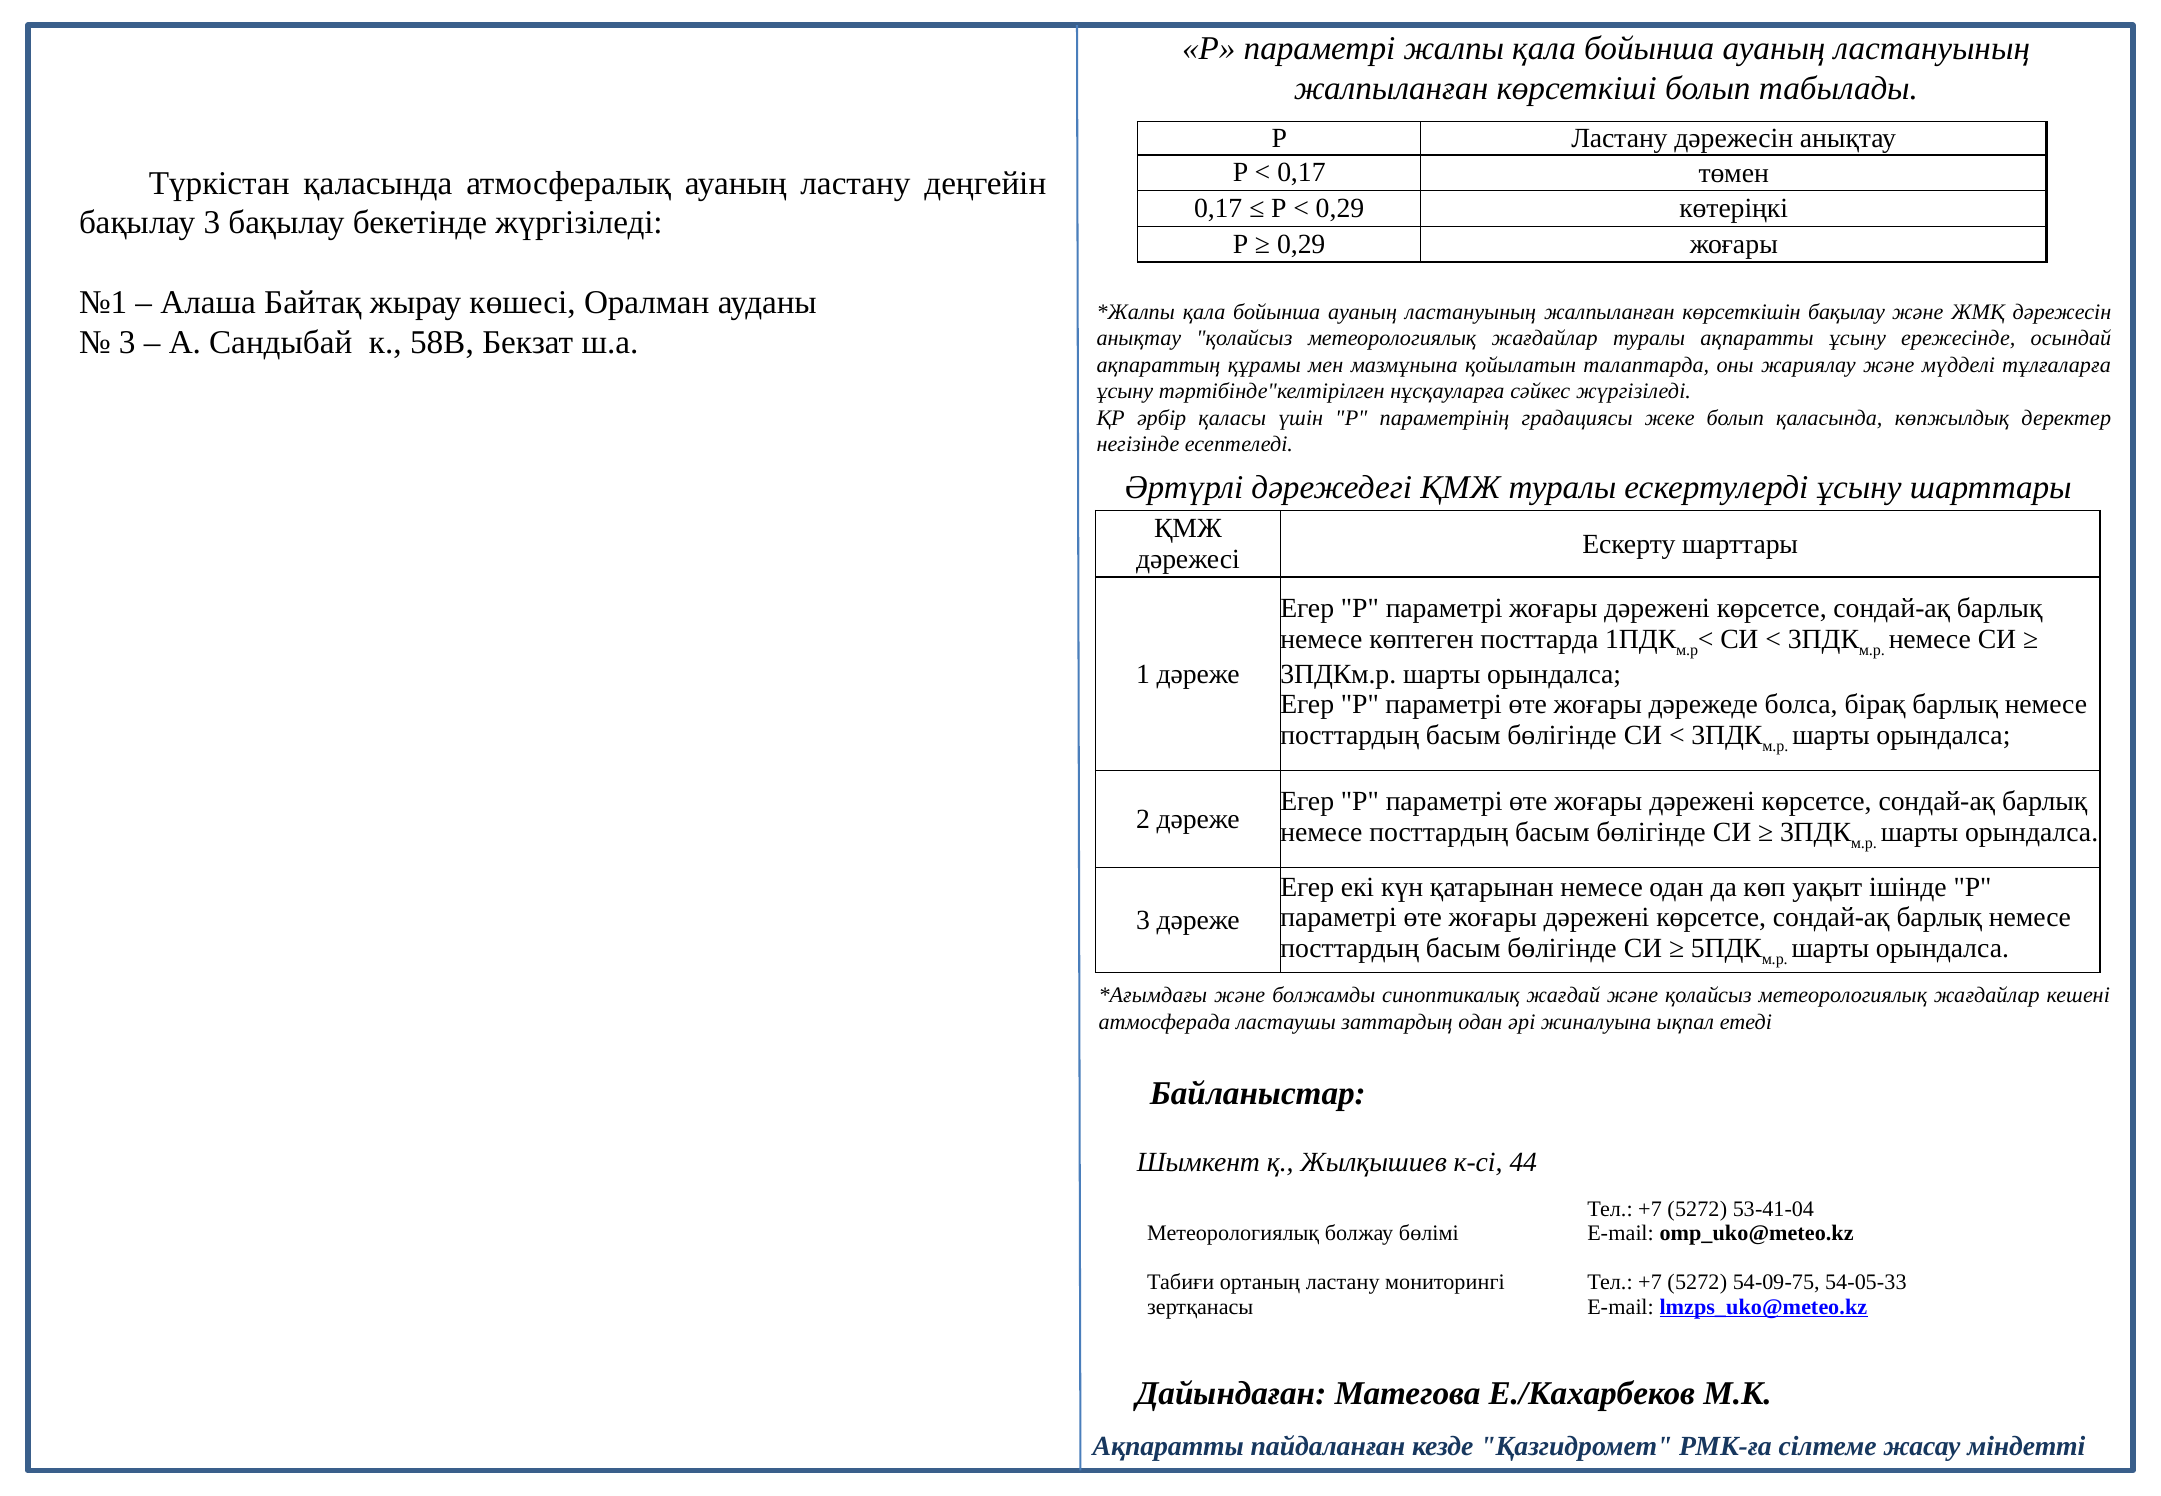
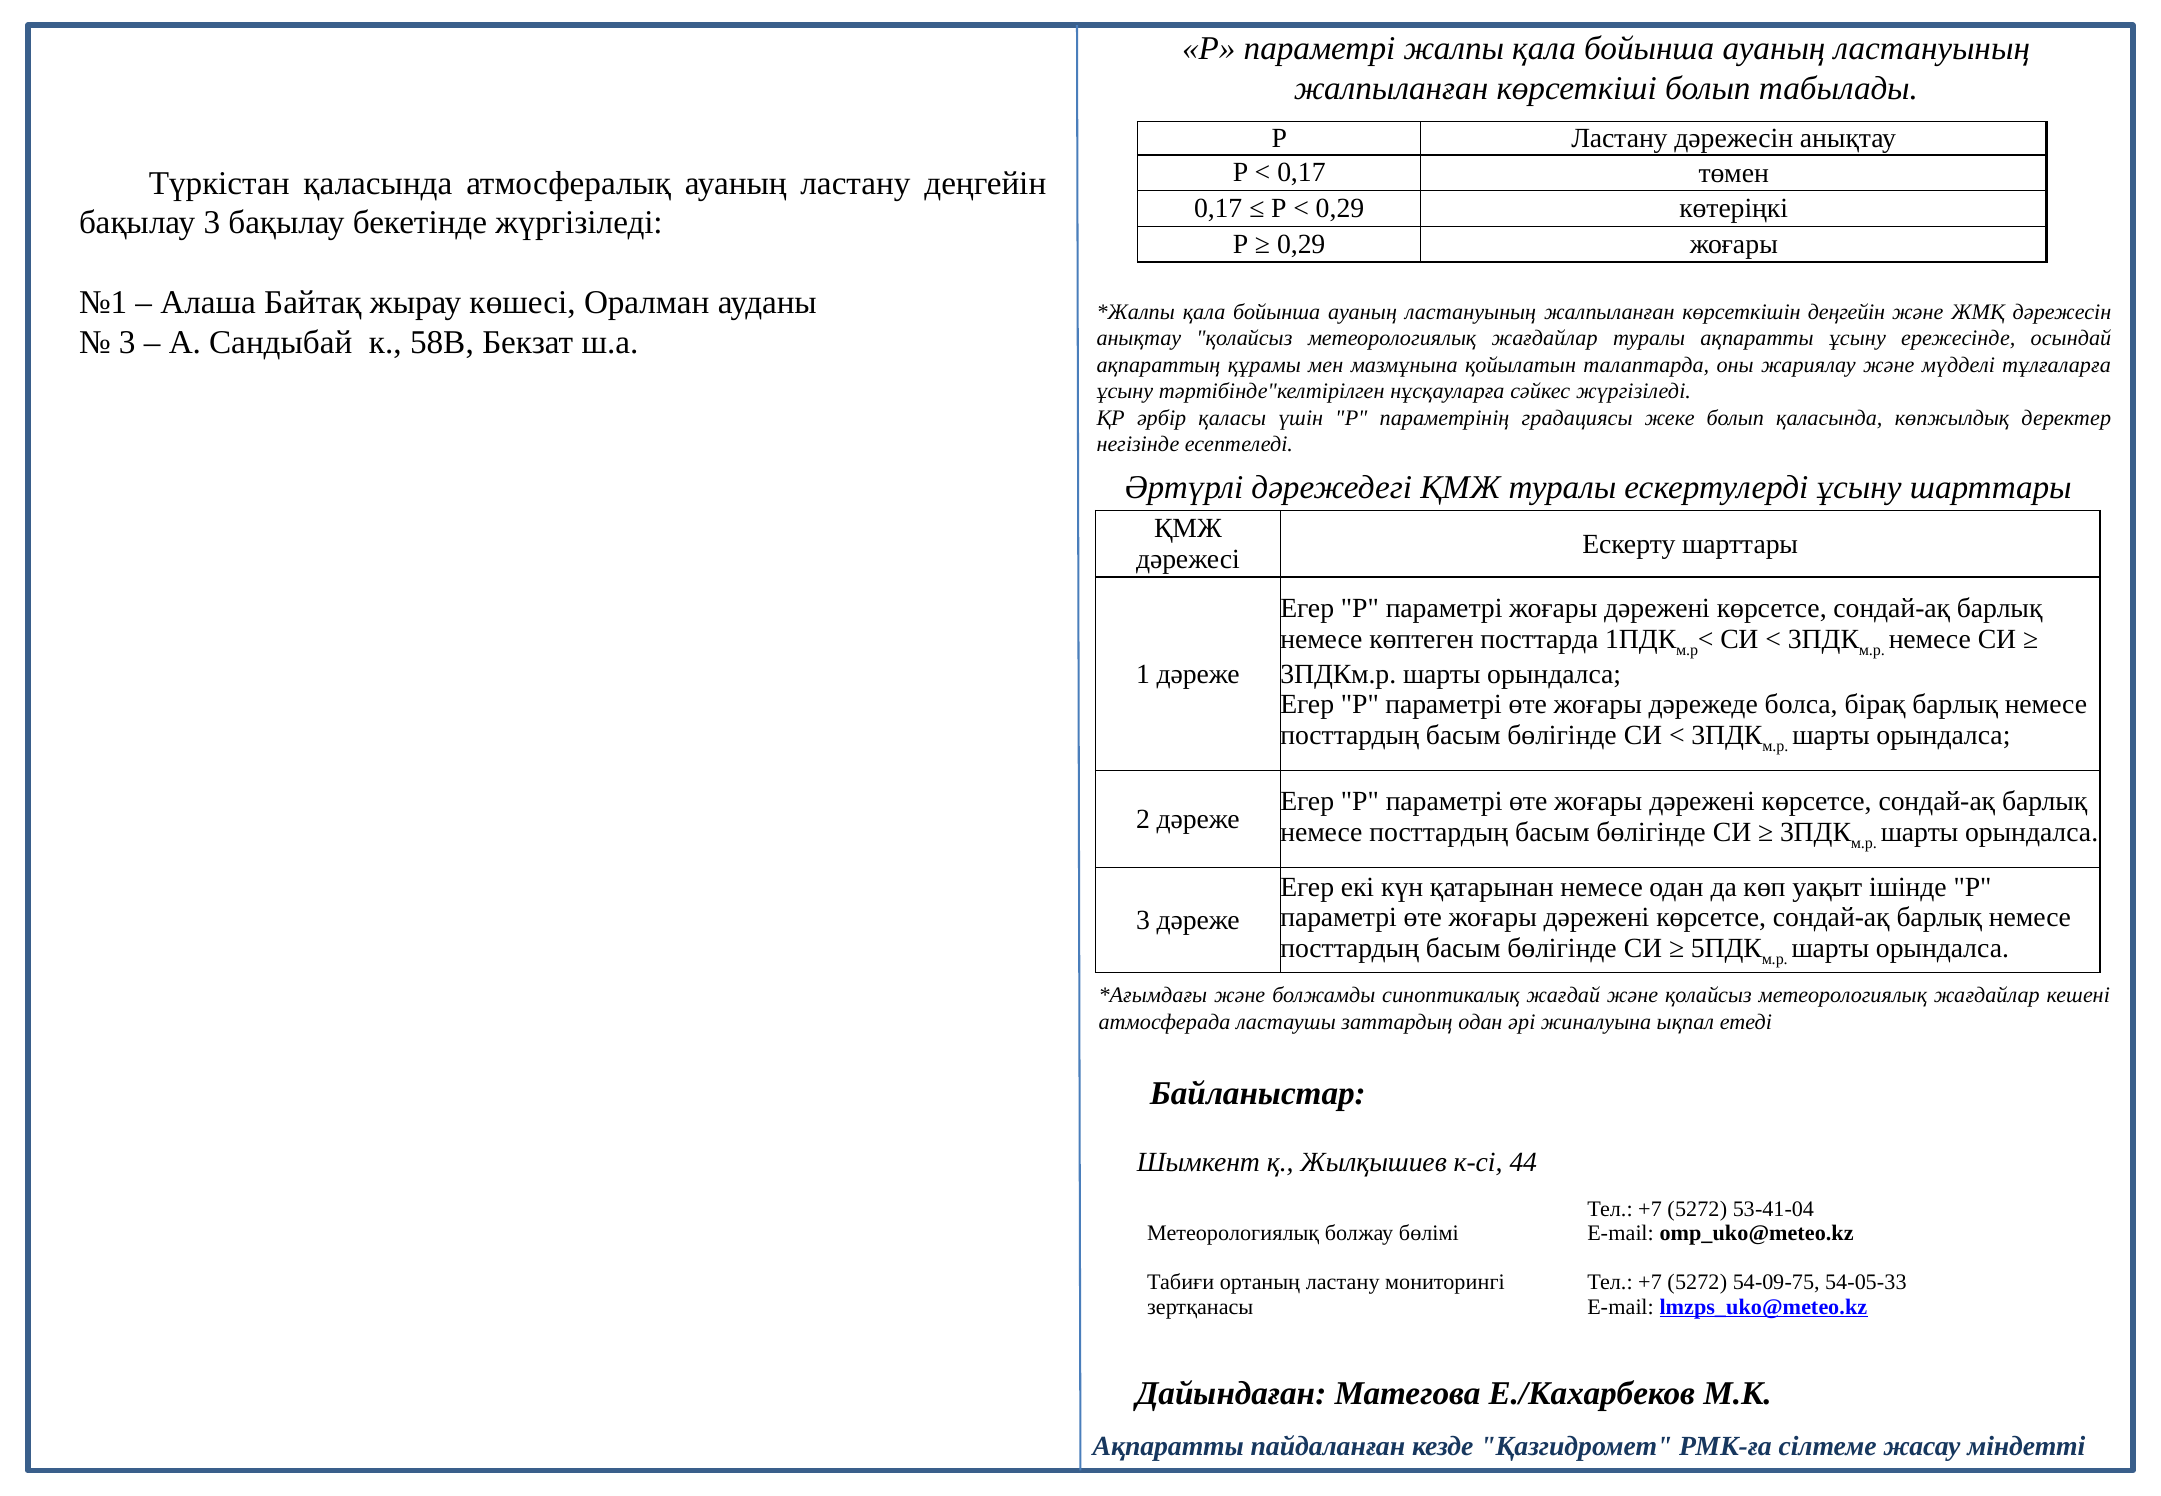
көрсеткішін бақылау: бақылау -> деңгейін (1847, 312)
